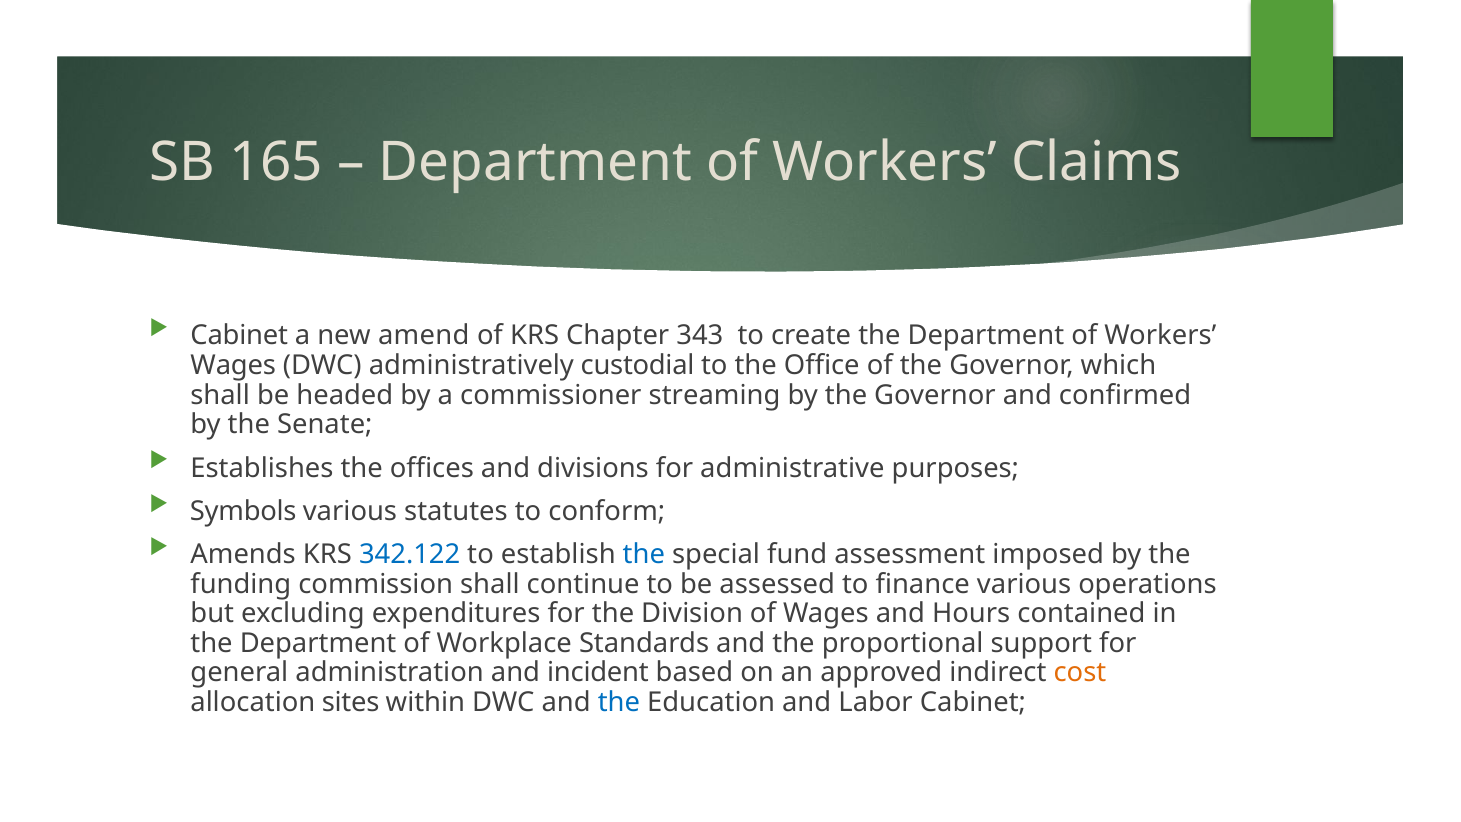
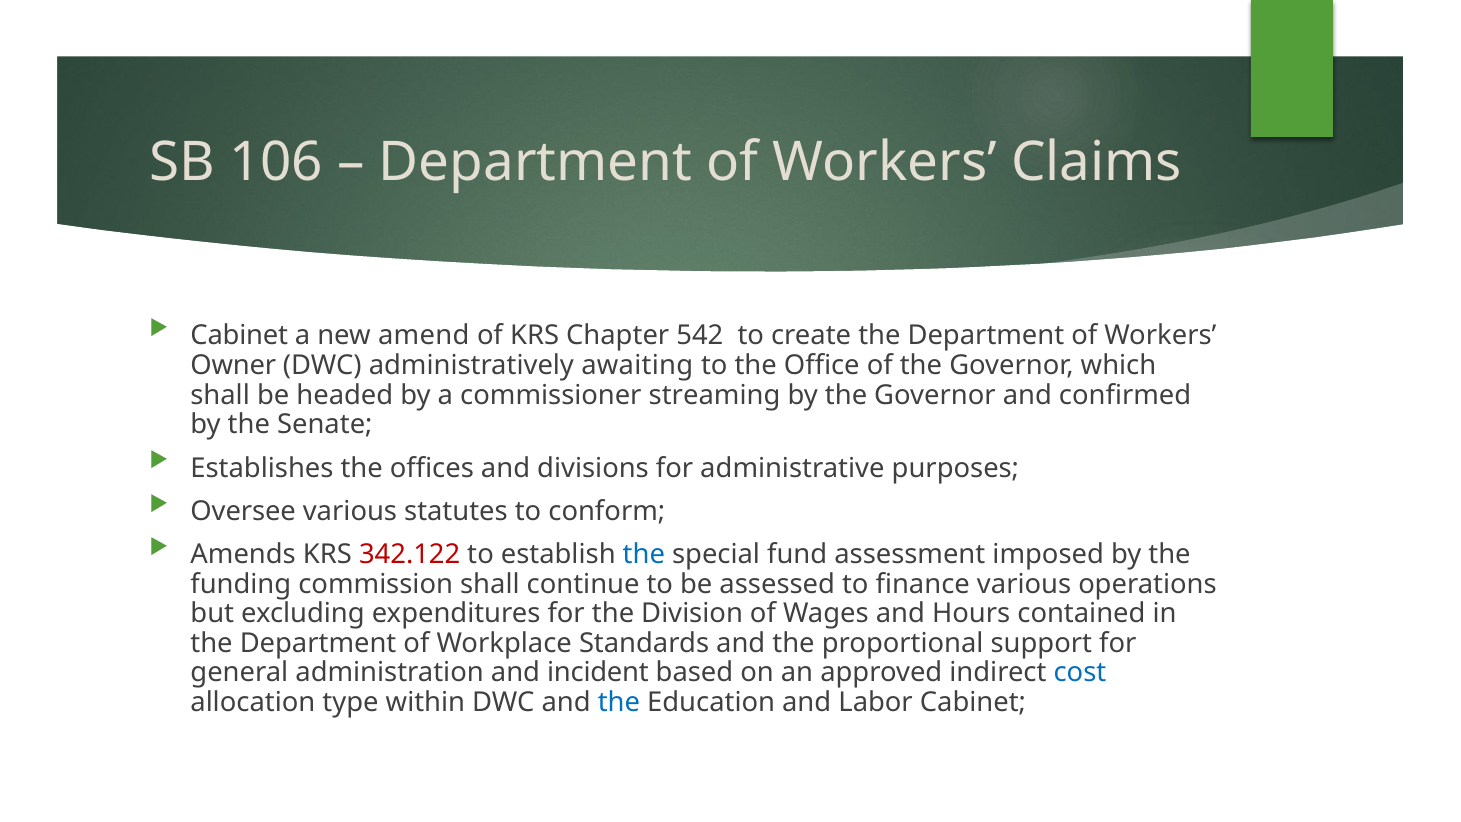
165: 165 -> 106 (276, 163)
343: 343 -> 542 (700, 336)
Wages: Wages -> Owner (233, 365)
custodial: custodial -> awaiting (637, 365)
Symbols: Symbols -> Oversee (243, 511)
342.122 colour: blue -> red (410, 554)
cost colour: orange -> blue (1080, 673)
sites: sites -> type (350, 702)
